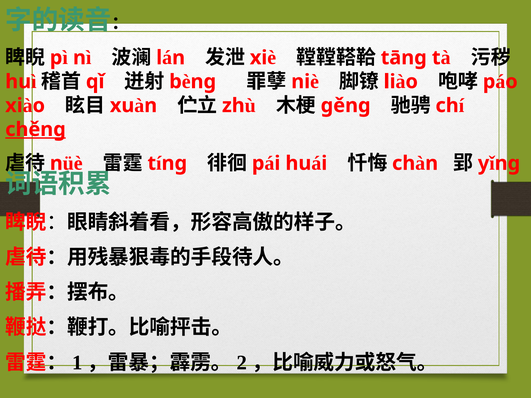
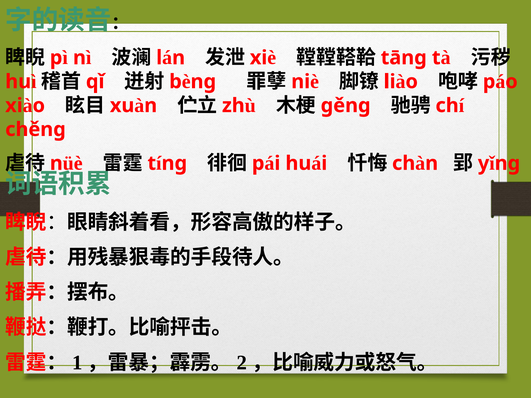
chěng underline: present -> none (35, 129)
